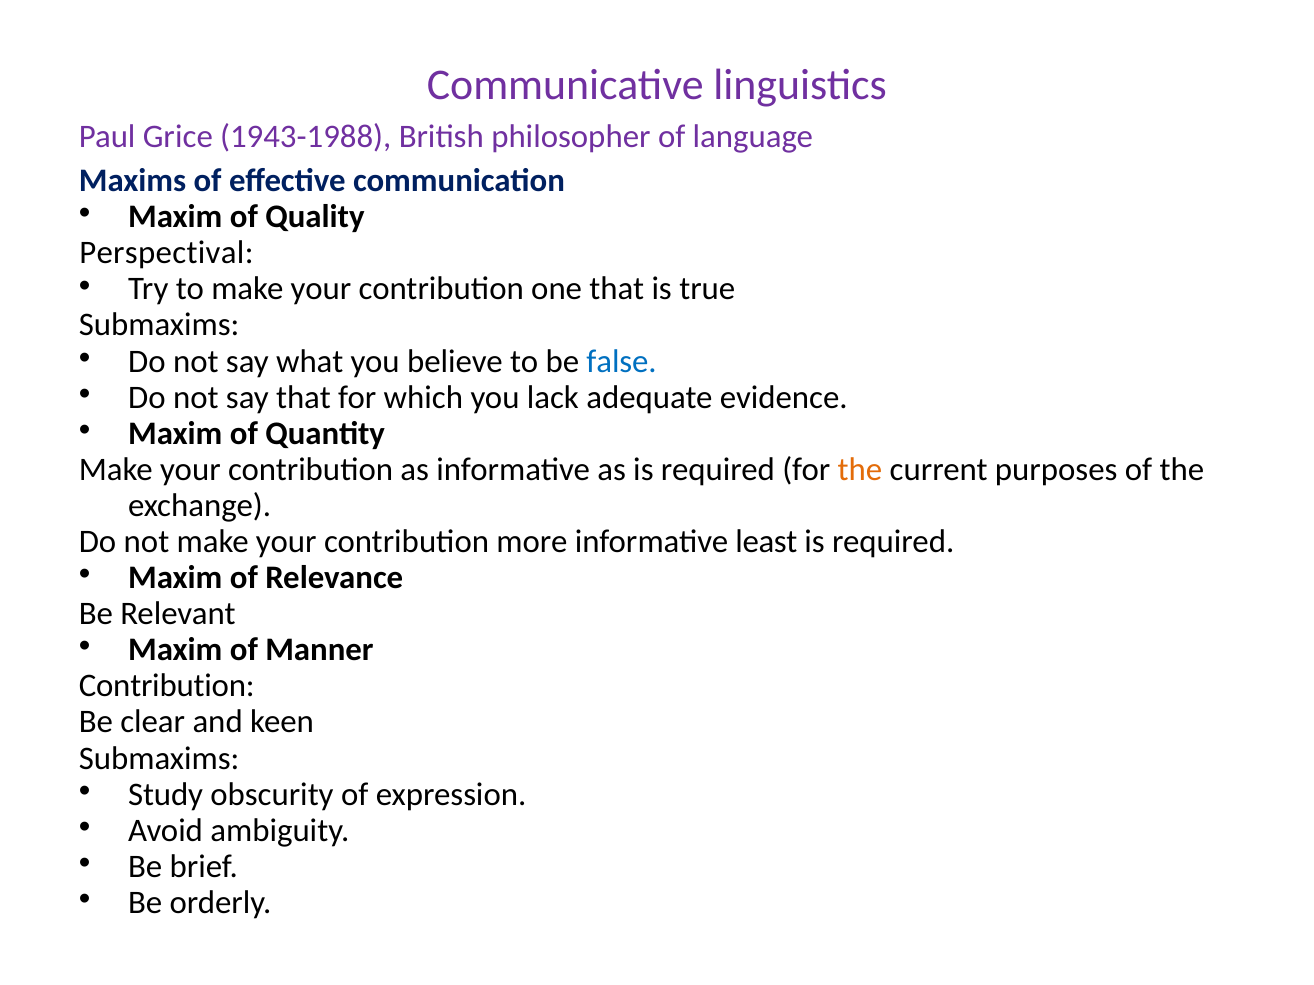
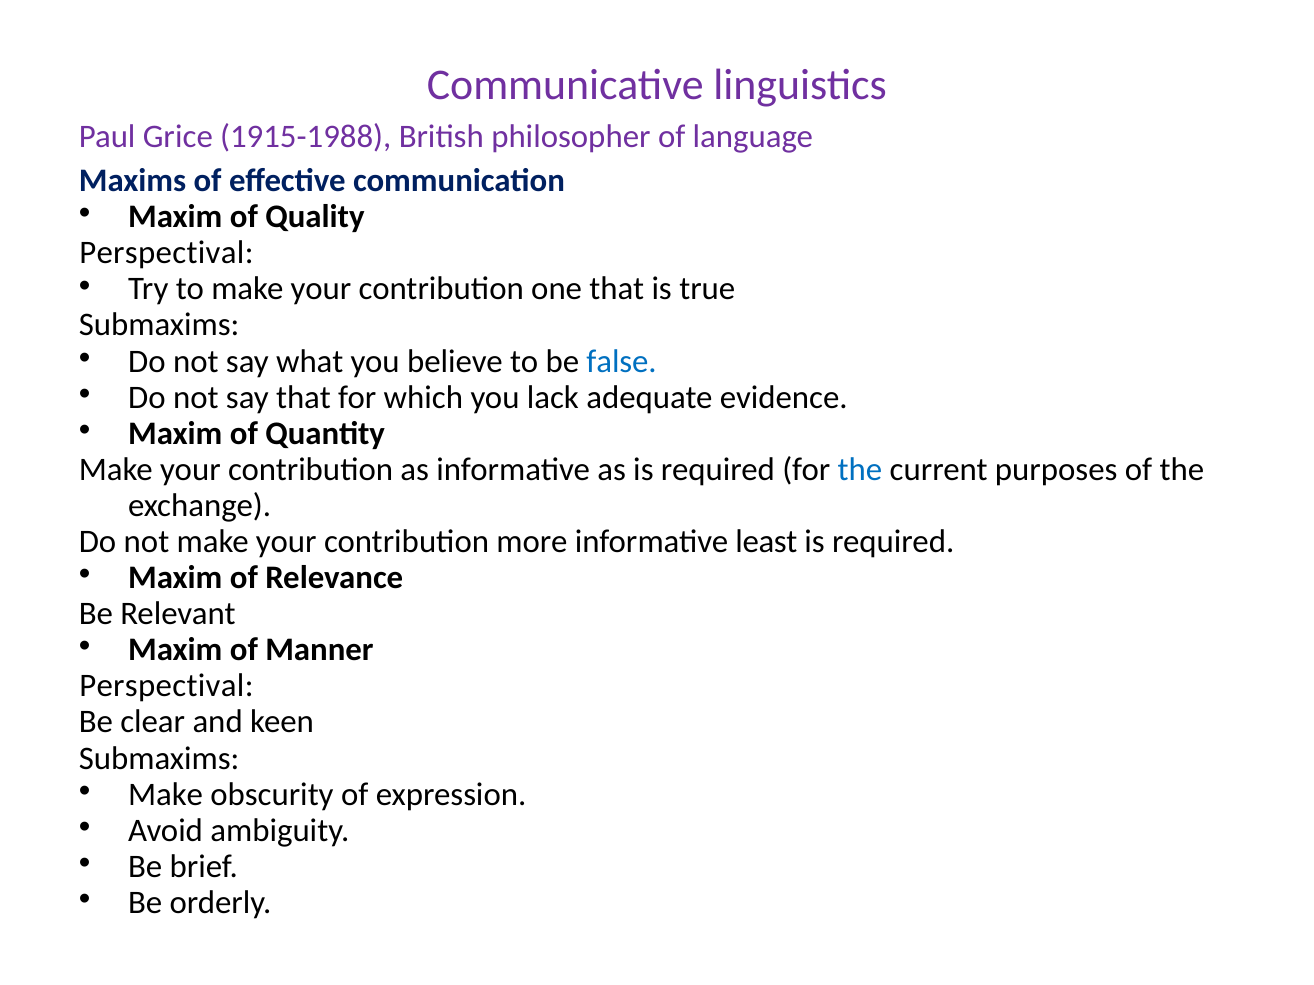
1943-1988: 1943-1988 -> 1915-1988 (306, 137)
the colour: orange -> blue (860, 470)
Contribution: Contribution -> Perspectival (166, 686)
Study: Study -> Make (166, 795)
